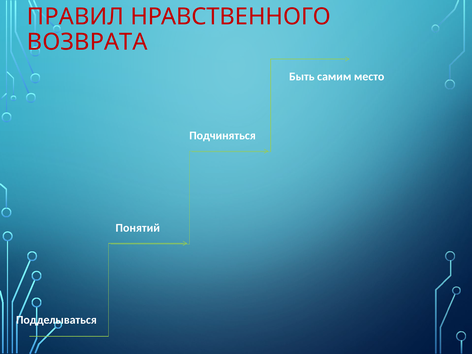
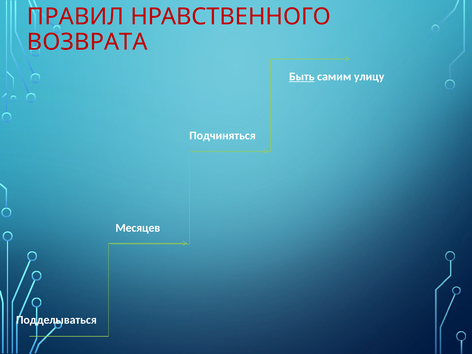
Быть underline: none -> present (302, 77)
место: место -> улицу (369, 77)
Понятий: Понятий -> Месяцев (138, 228)
